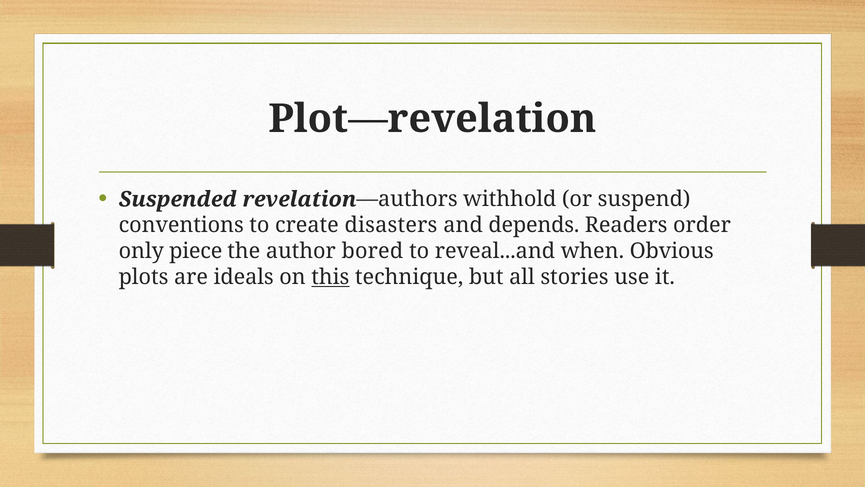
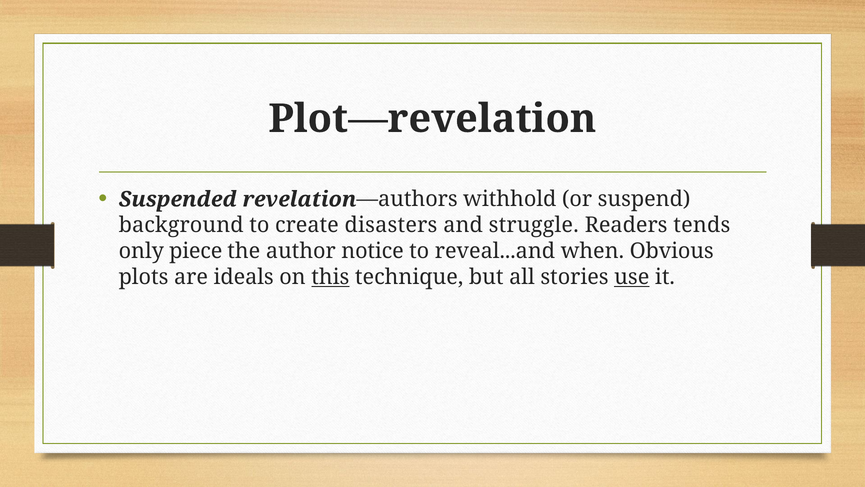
conventions: conventions -> background (181, 225)
depends: depends -> struggle (534, 225)
order: order -> tends (702, 225)
bored: bored -> notice (373, 251)
use underline: none -> present (632, 277)
